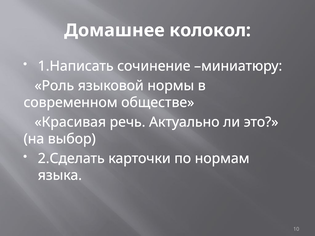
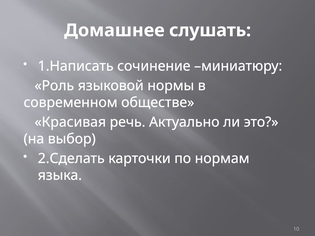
колокол: колокол -> слушать (210, 30)
